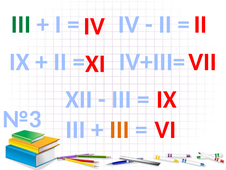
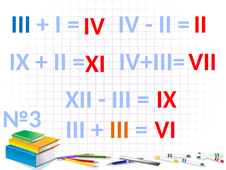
III colour: green -> blue (21, 24)
